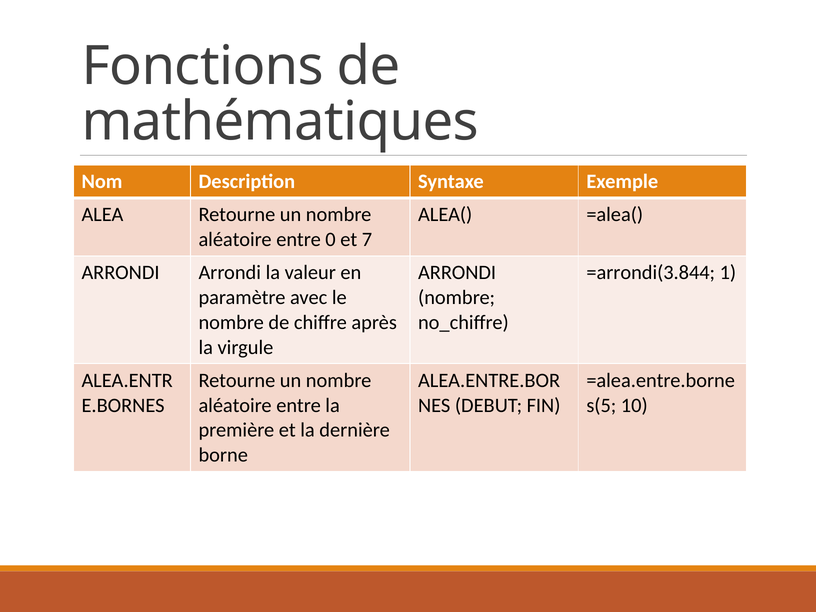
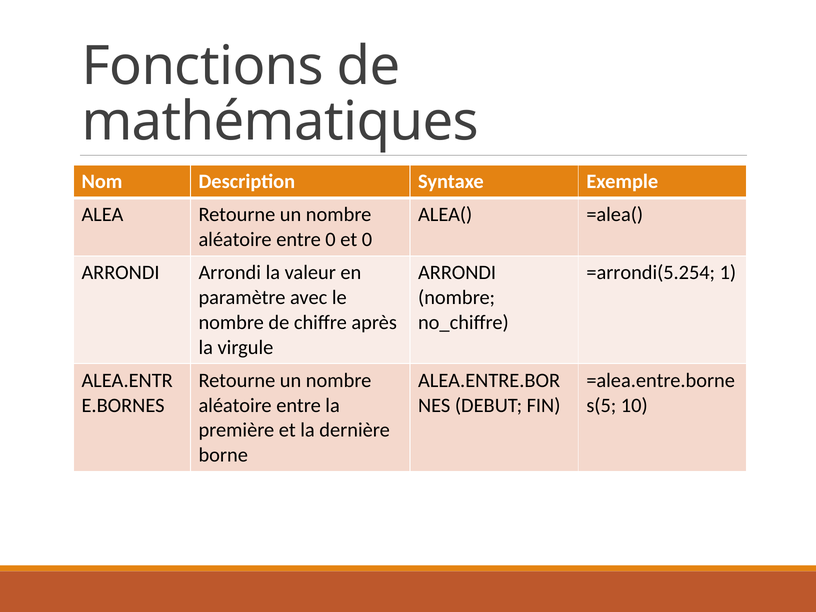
et 7: 7 -> 0 (367, 240)
=arrondi(3.844: =arrondi(3.844 -> =arrondi(5.254 (651, 273)
